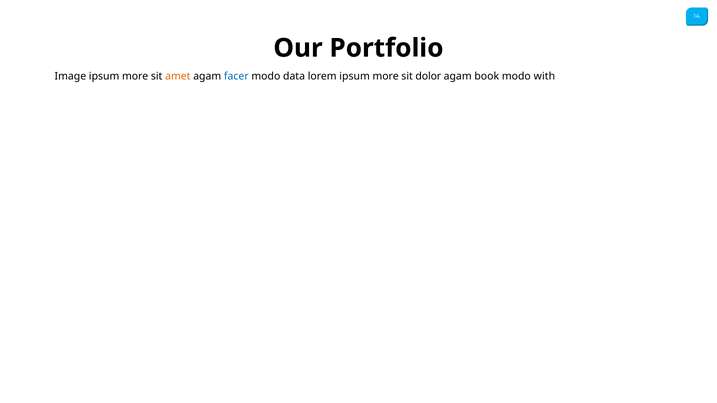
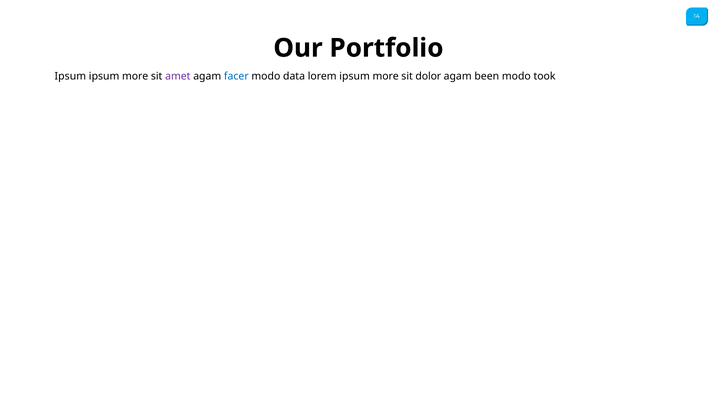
Image: Image -> Ipsum (70, 76)
amet colour: orange -> purple (178, 76)
book: book -> been (487, 76)
with: with -> took (545, 76)
